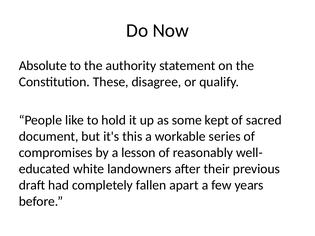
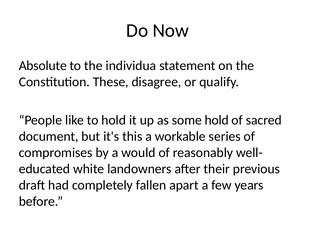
authority: authority -> individua (131, 66)
some kept: kept -> hold (217, 120)
lesson: lesson -> would (138, 153)
